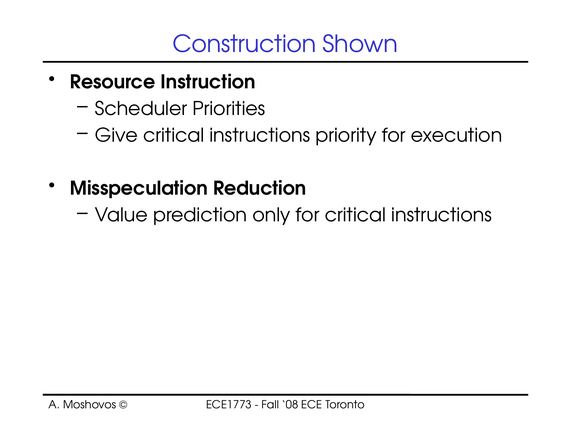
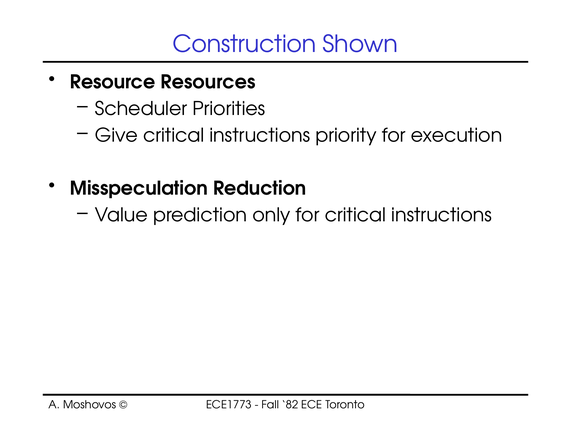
Instruction: Instruction -> Resources (208, 82)
08: 08 -> 82 (290, 405)
